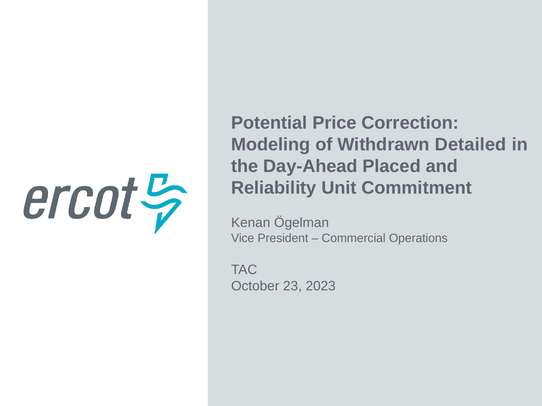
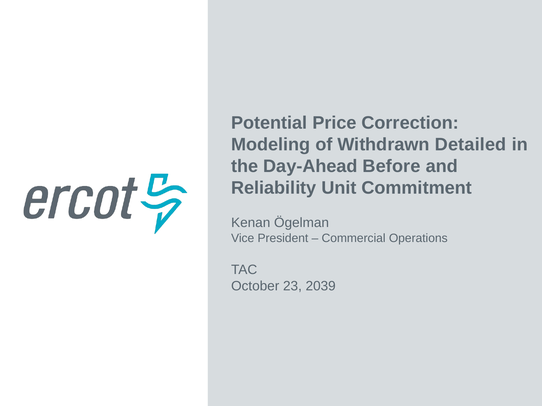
Placed: Placed -> Before (392, 167)
2023: 2023 -> 2039 (321, 286)
